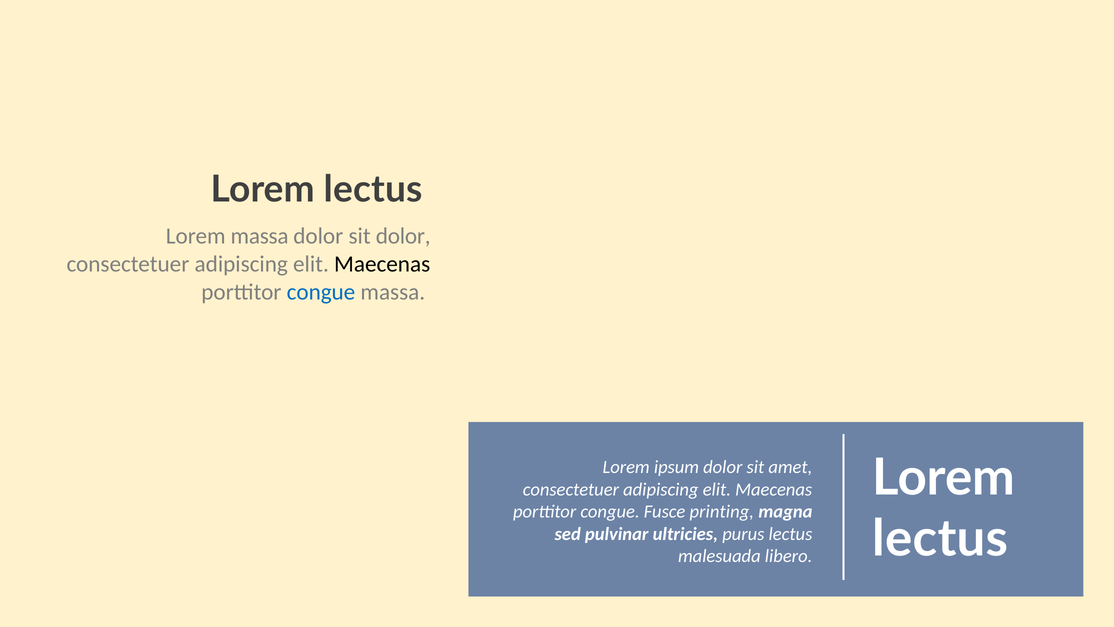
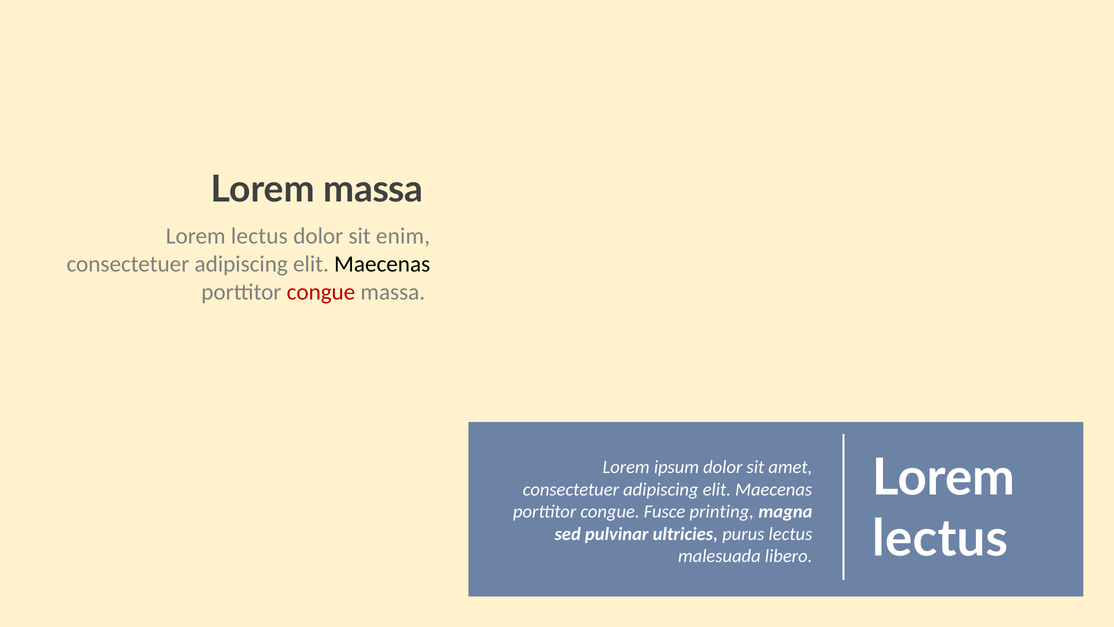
lectus: lectus -> massa (373, 189)
massa: massa -> lectus (259, 236)
sit dolor: dolor -> enim (403, 236)
congue colour: blue -> red (321, 292)
